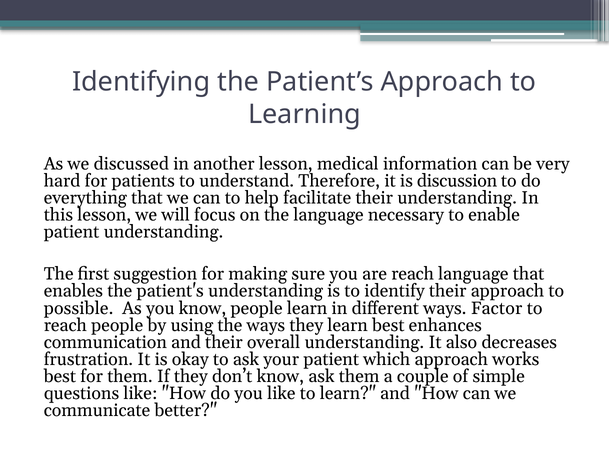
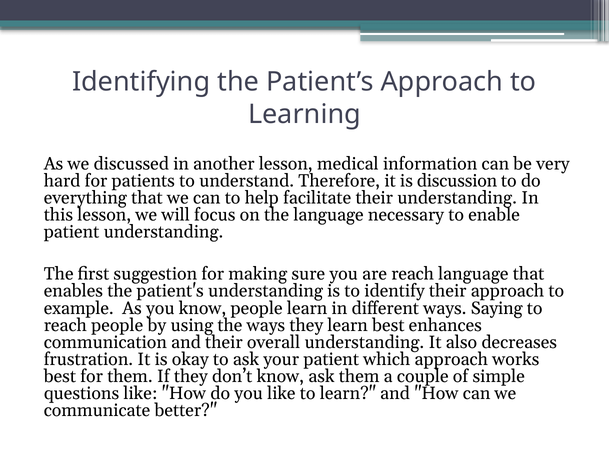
possible: possible -> example (79, 309)
Factor: Factor -> Saying (497, 309)
